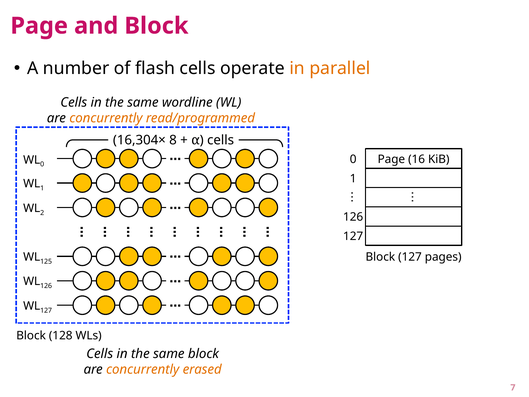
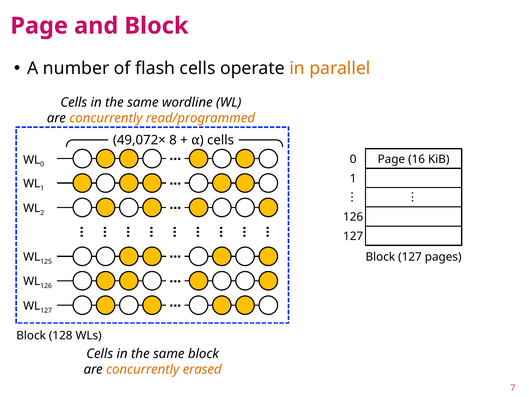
16,304×: 16,304× -> 49,072× (139, 140)
